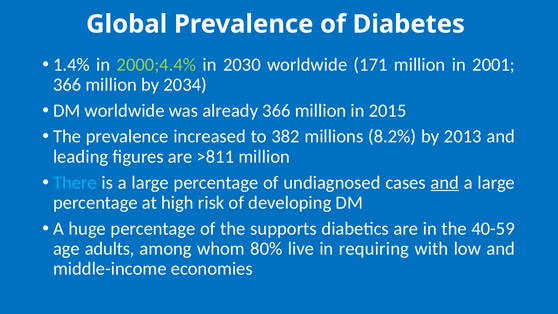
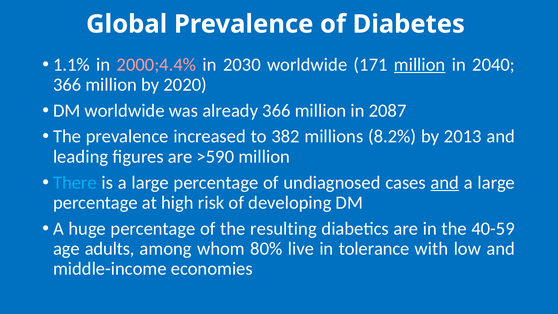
1.4%: 1.4% -> 1.1% (71, 65)
2000;4.4% colour: light green -> pink (156, 65)
million underline: none -> present (420, 65)
2001: 2001 -> 2040 (494, 65)
2034: 2034 -> 2020 (185, 85)
2015: 2015 -> 2087 (388, 111)
>811: >811 -> >590 (215, 157)
supports: supports -> resulting (284, 228)
requiring: requiring -> tolerance (374, 249)
